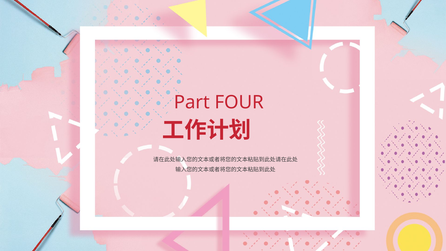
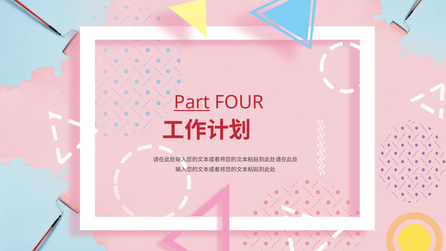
Part underline: none -> present (192, 102)
